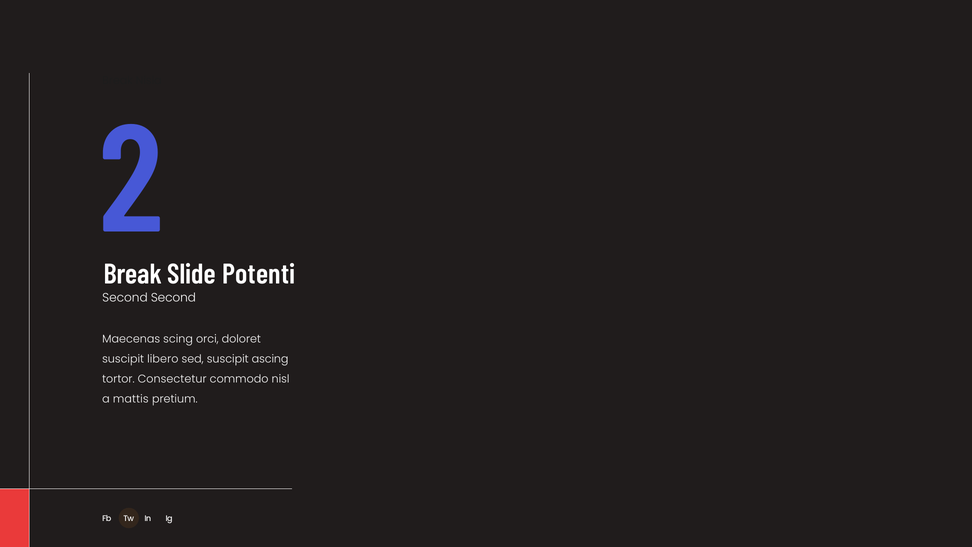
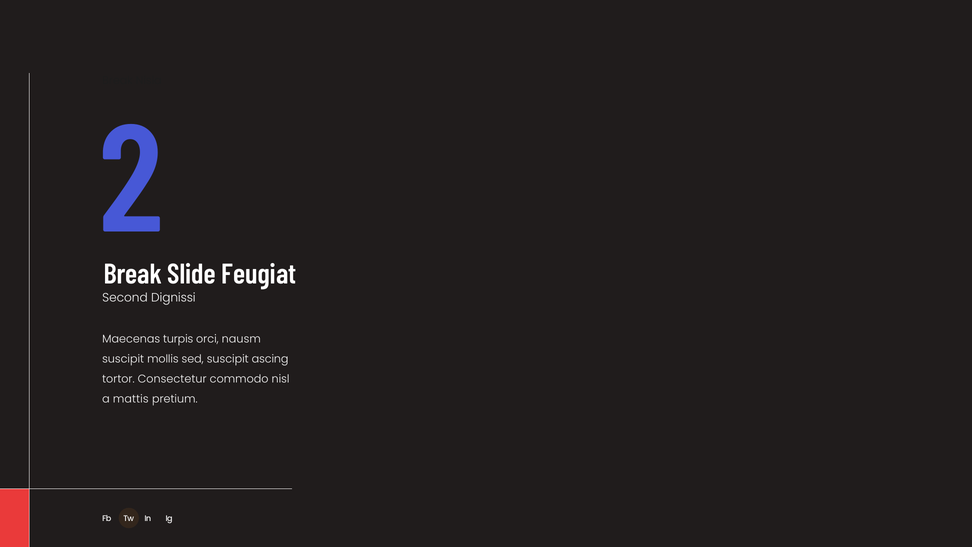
Potenti: Potenti -> Feugiat (259, 274)
Second Second: Second -> Dignissi (173, 298)
scing: scing -> turpis (178, 339)
doloret: doloret -> nausm (241, 339)
libero: libero -> mollis (163, 359)
